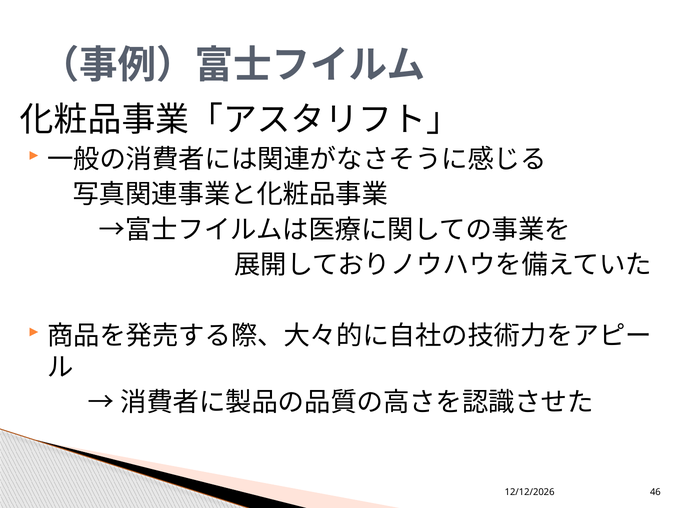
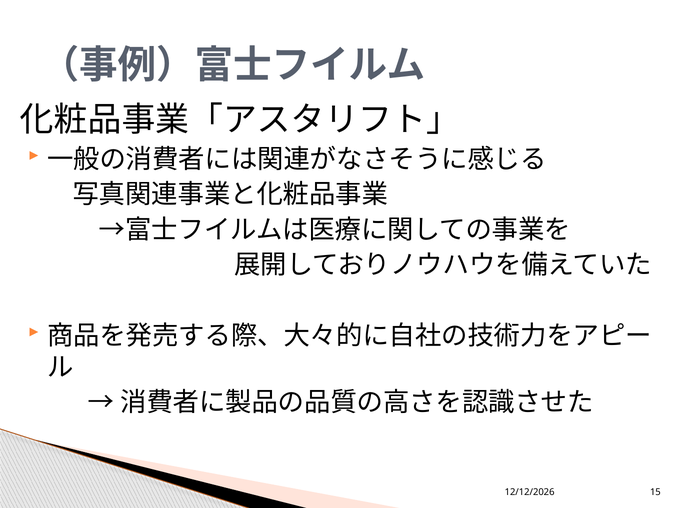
46: 46 -> 15 (655, 492)
